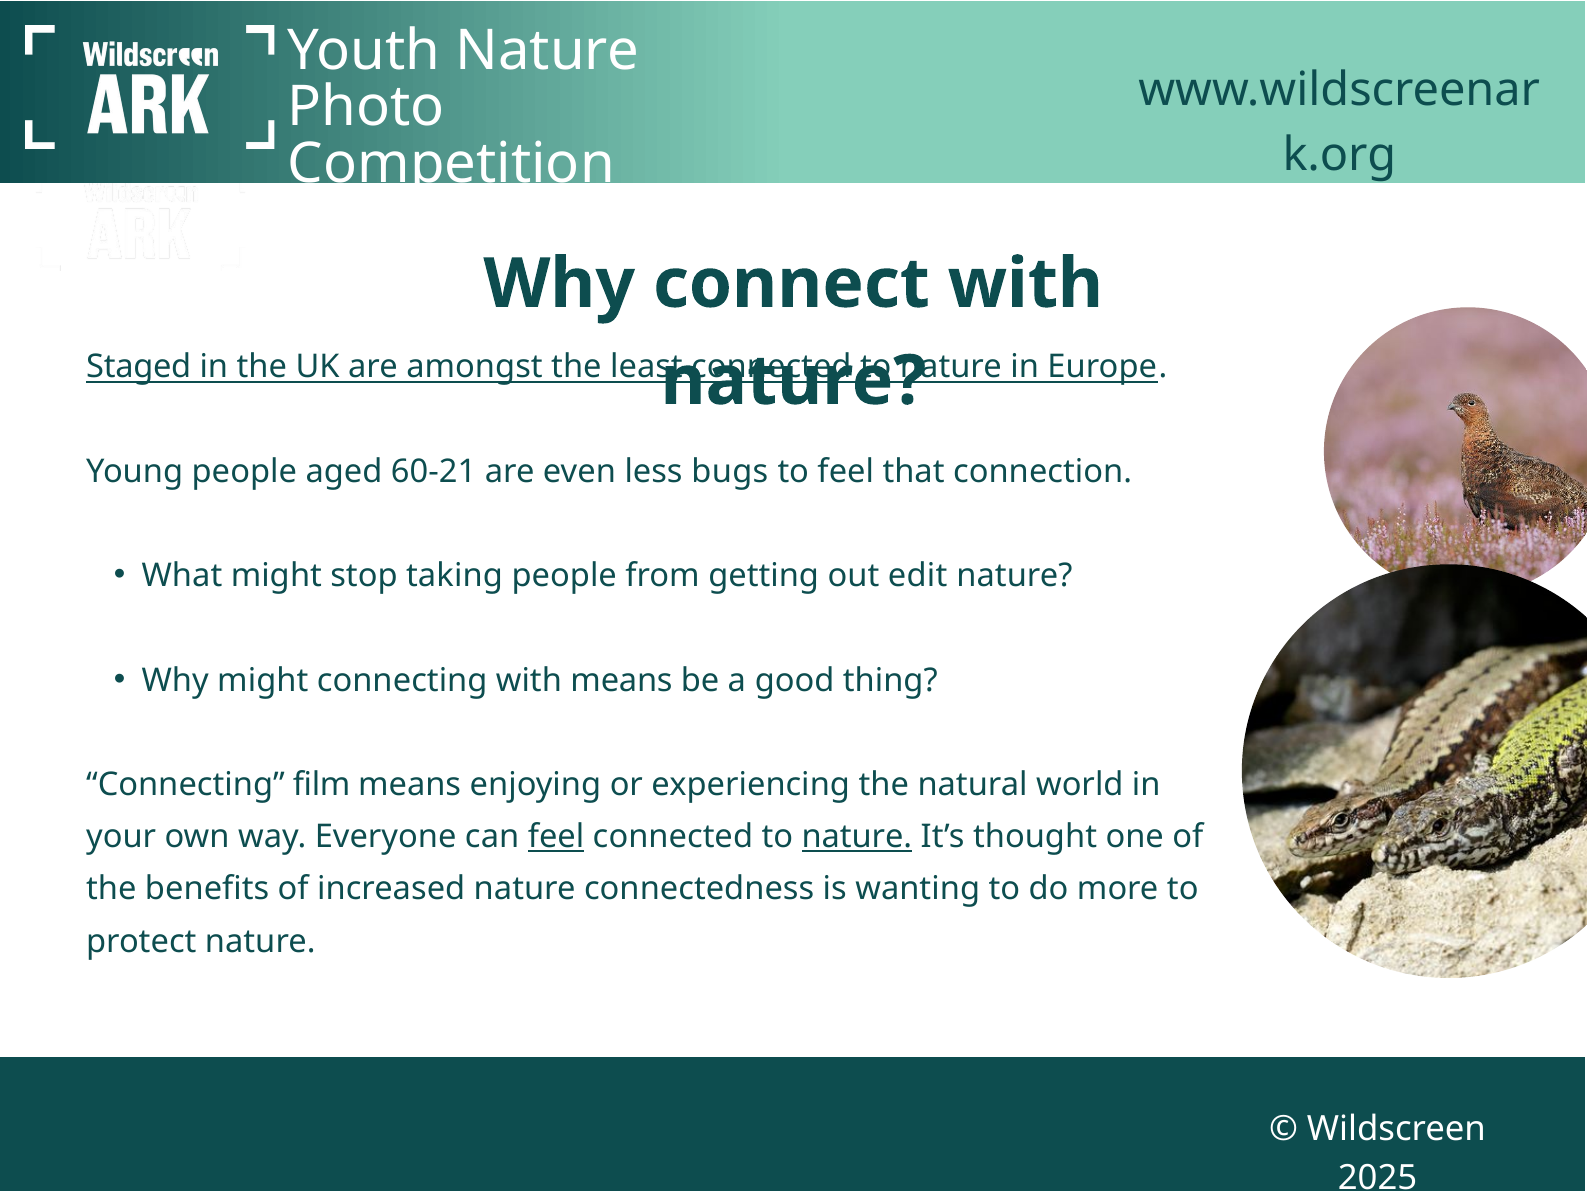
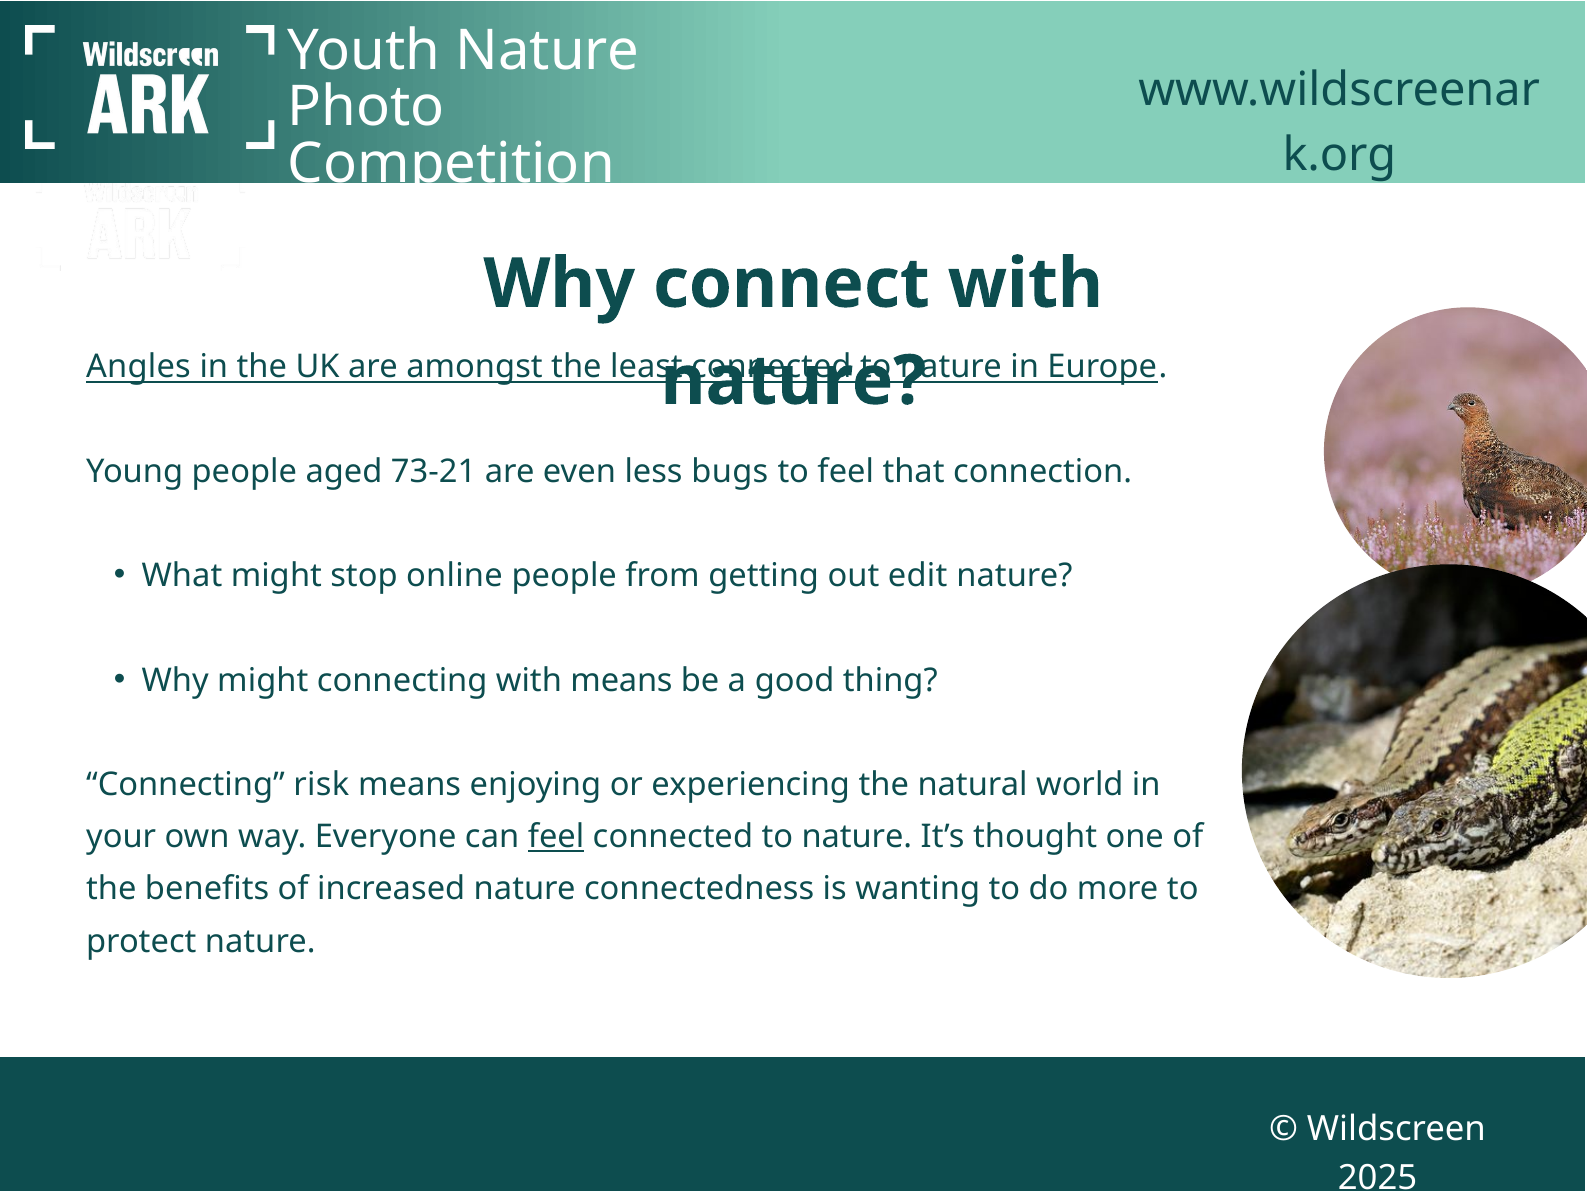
Staged: Staged -> Angles (138, 367)
60-21: 60-21 -> 73-21 (434, 471)
taking: taking -> online (454, 576)
film: film -> risk (321, 784)
nature underline: present -> none (857, 836)
